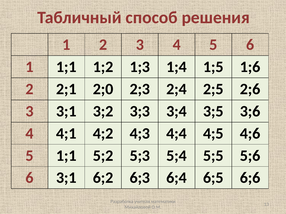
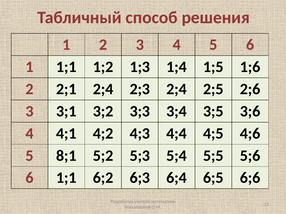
2;1 2;0: 2;0 -> 2;4 (103, 89)
5 1;1: 1;1 -> 8;1 (66, 156)
6 3;1: 3;1 -> 1;1 (66, 178)
